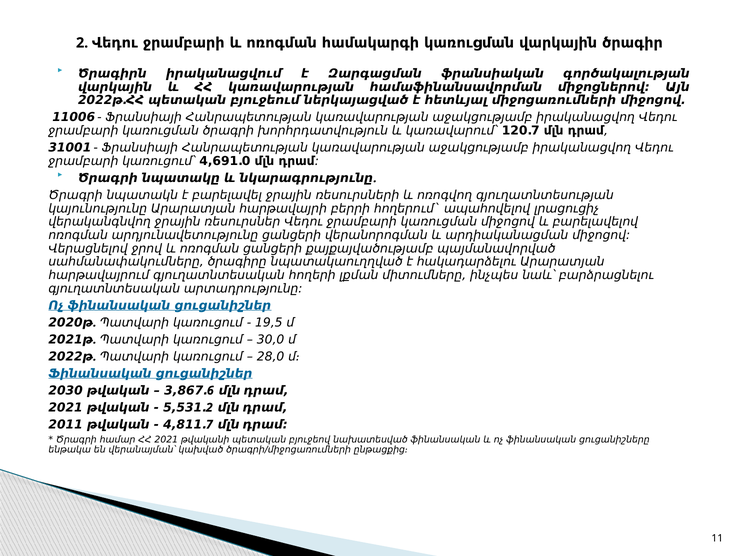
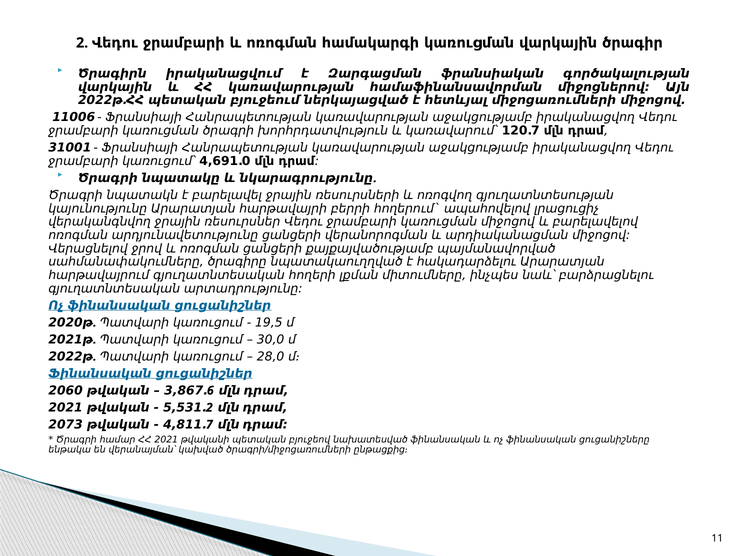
2030: 2030 -> 2060 (66, 390)
2011: 2011 -> 2073 (66, 424)
